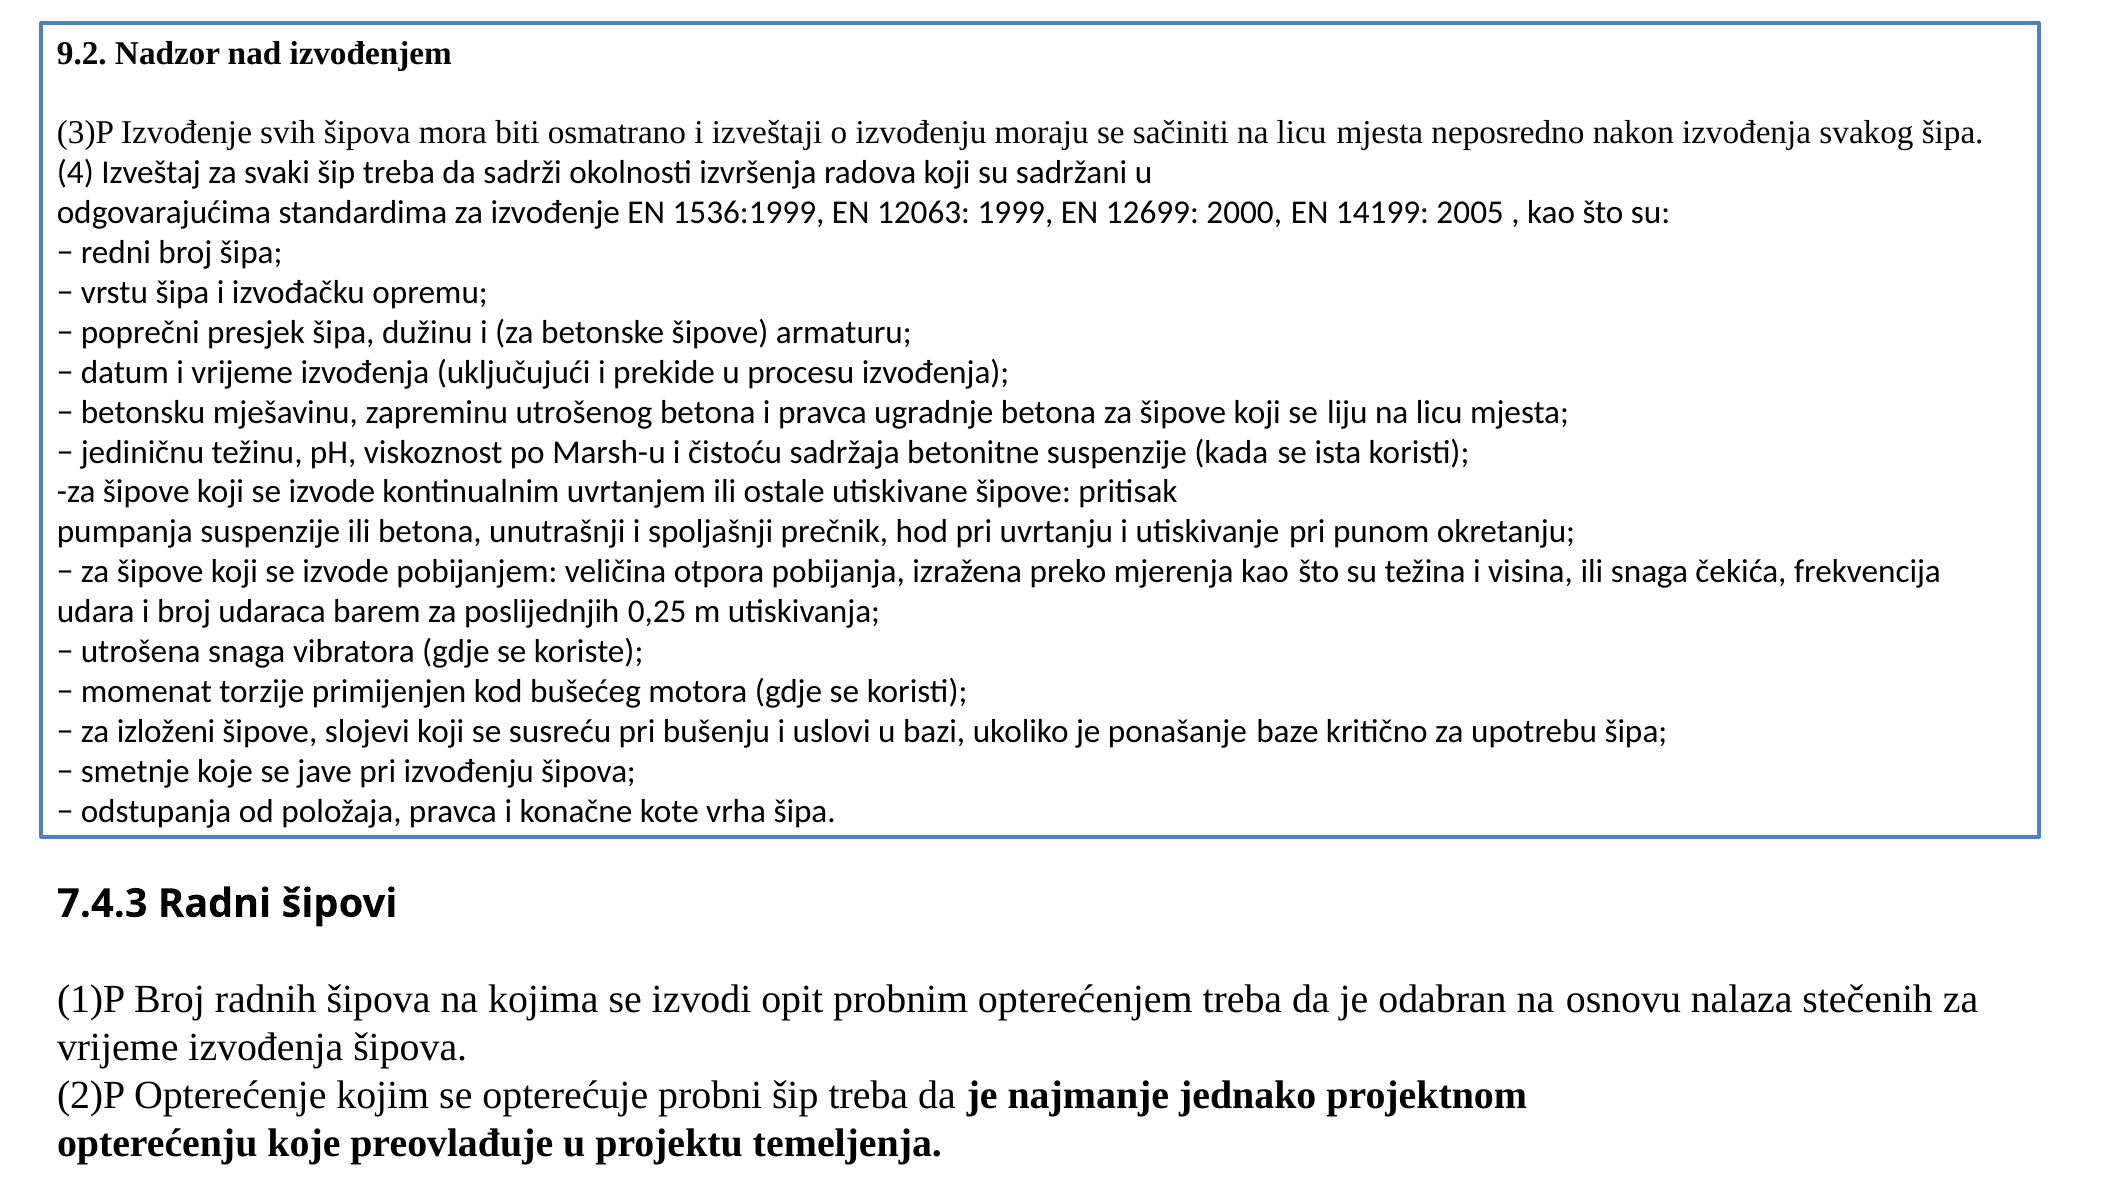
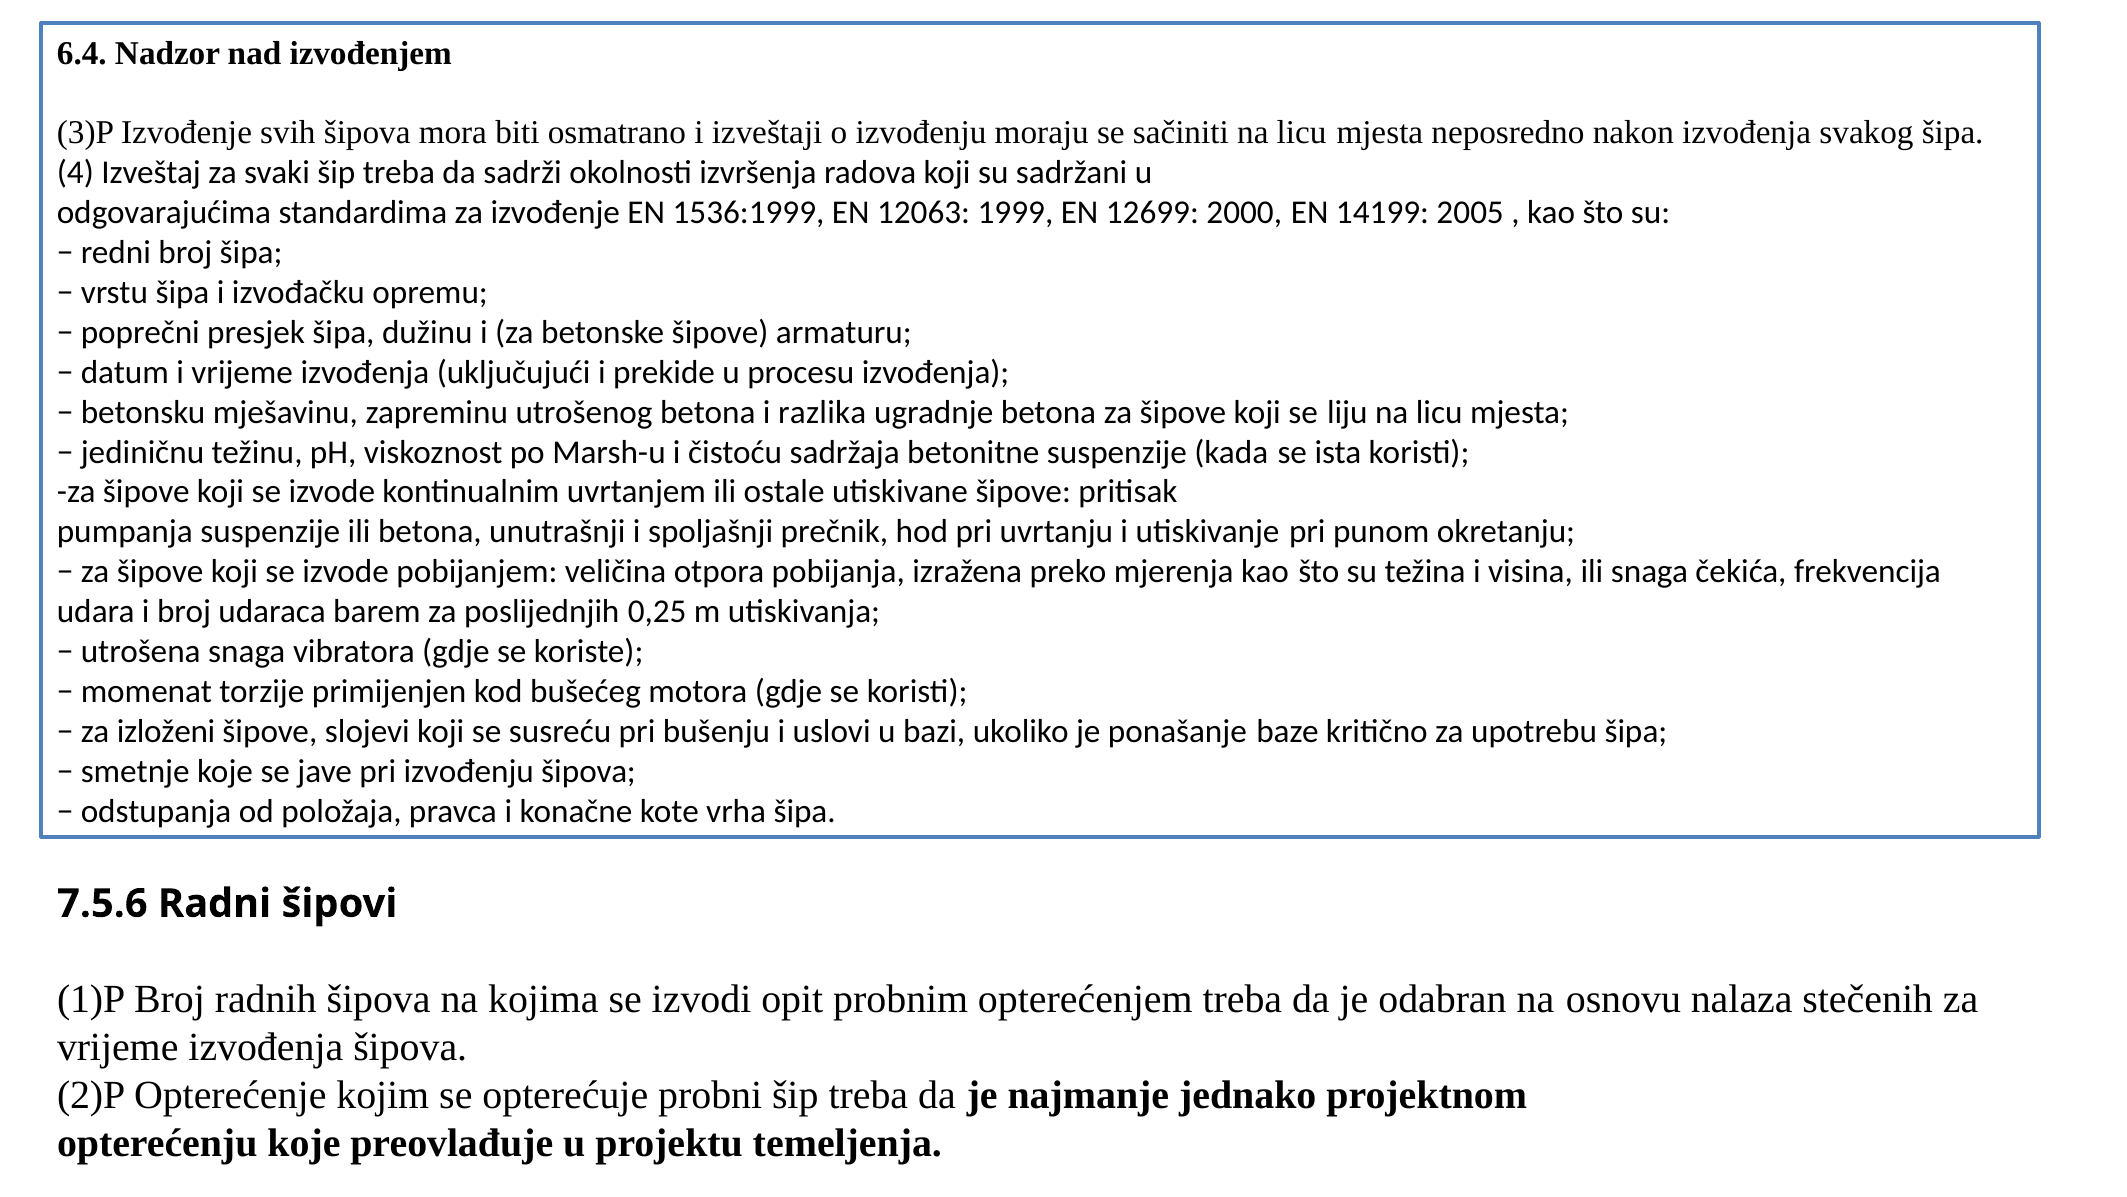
9.2: 9.2 -> 6.4 (82, 53)
i pravca: pravca -> razlika (822, 412)
7.4.3: 7.4.3 -> 7.5.6 (102, 903)
